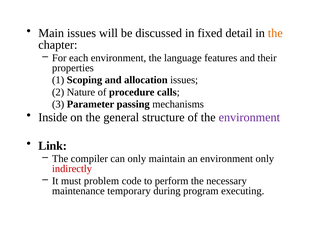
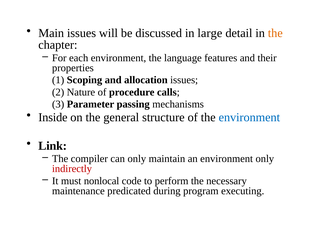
fixed: fixed -> large (210, 33)
environment colour: purple -> blue (249, 117)
problem: problem -> nonlocal (102, 181)
temporary: temporary -> predicated (129, 191)
